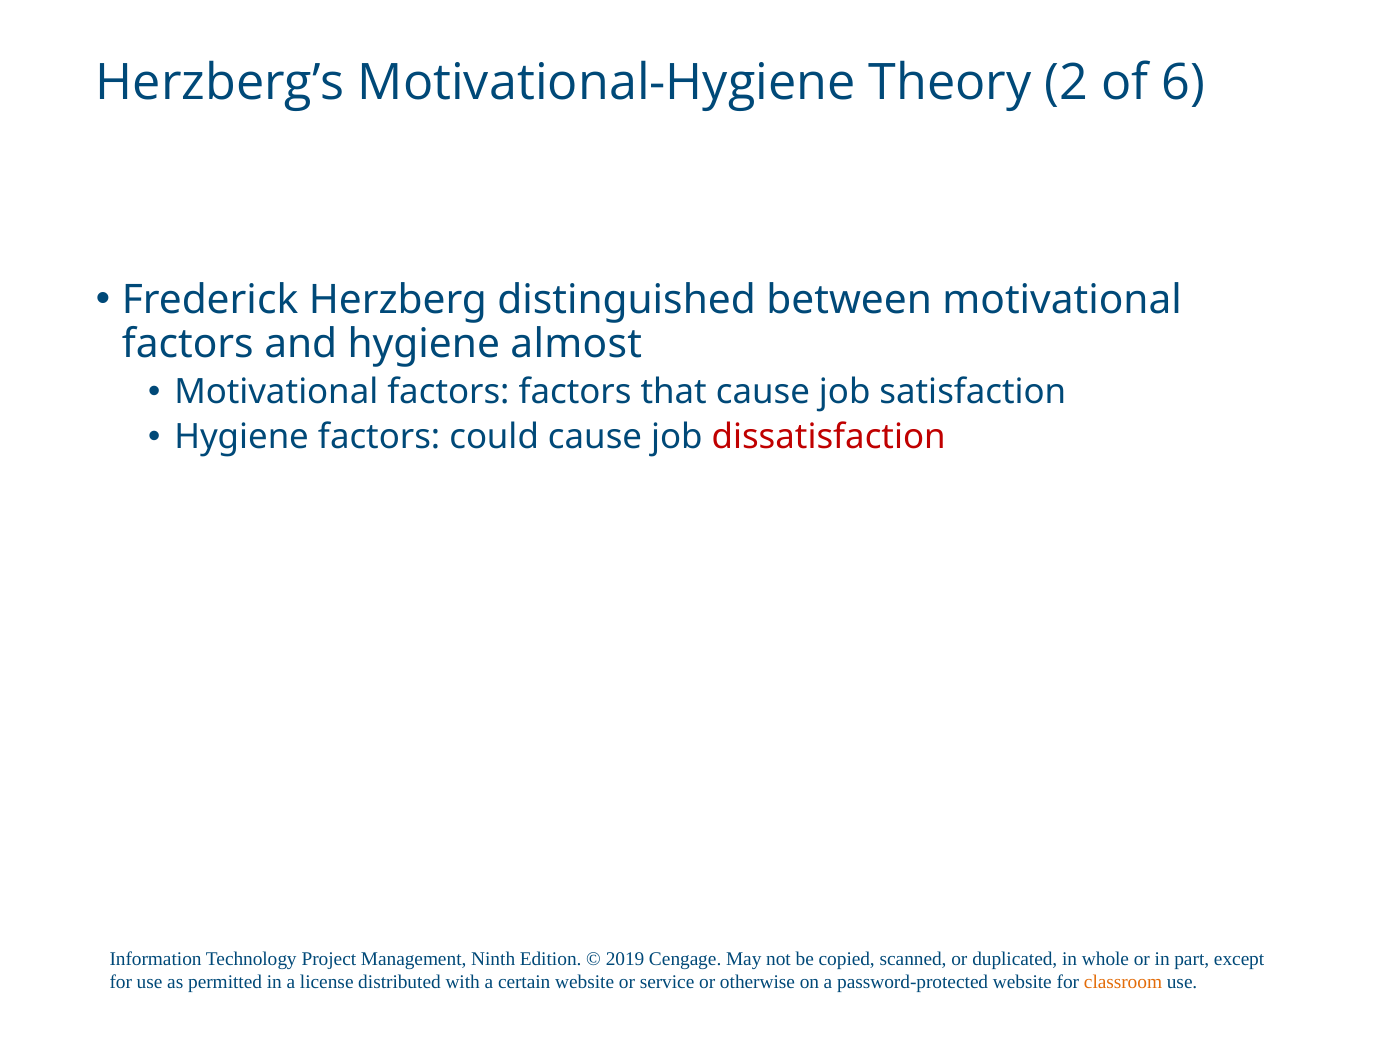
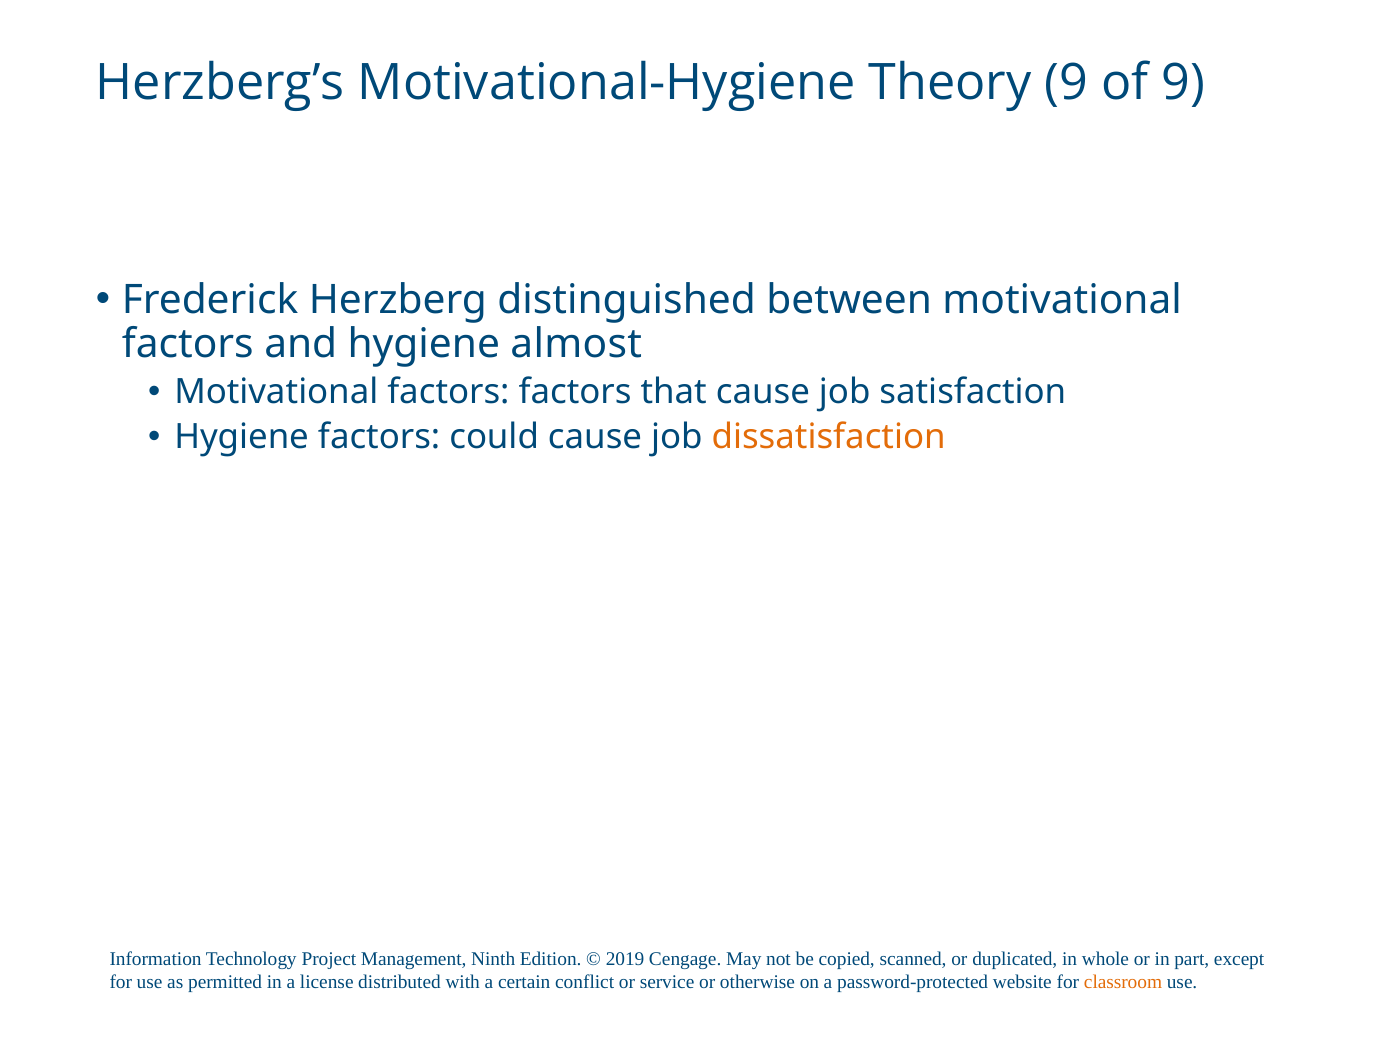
Theory 2: 2 -> 9 (1066, 83)
of 6: 6 -> 9 (1184, 83)
dissatisfaction colour: red -> orange (829, 437)
certain website: website -> conflict (585, 982)
